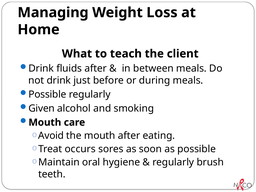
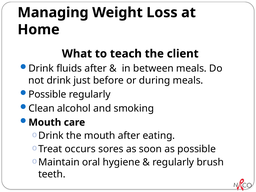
Given: Given -> Clean (42, 108)
Avoid: Avoid -> Drink (51, 136)
